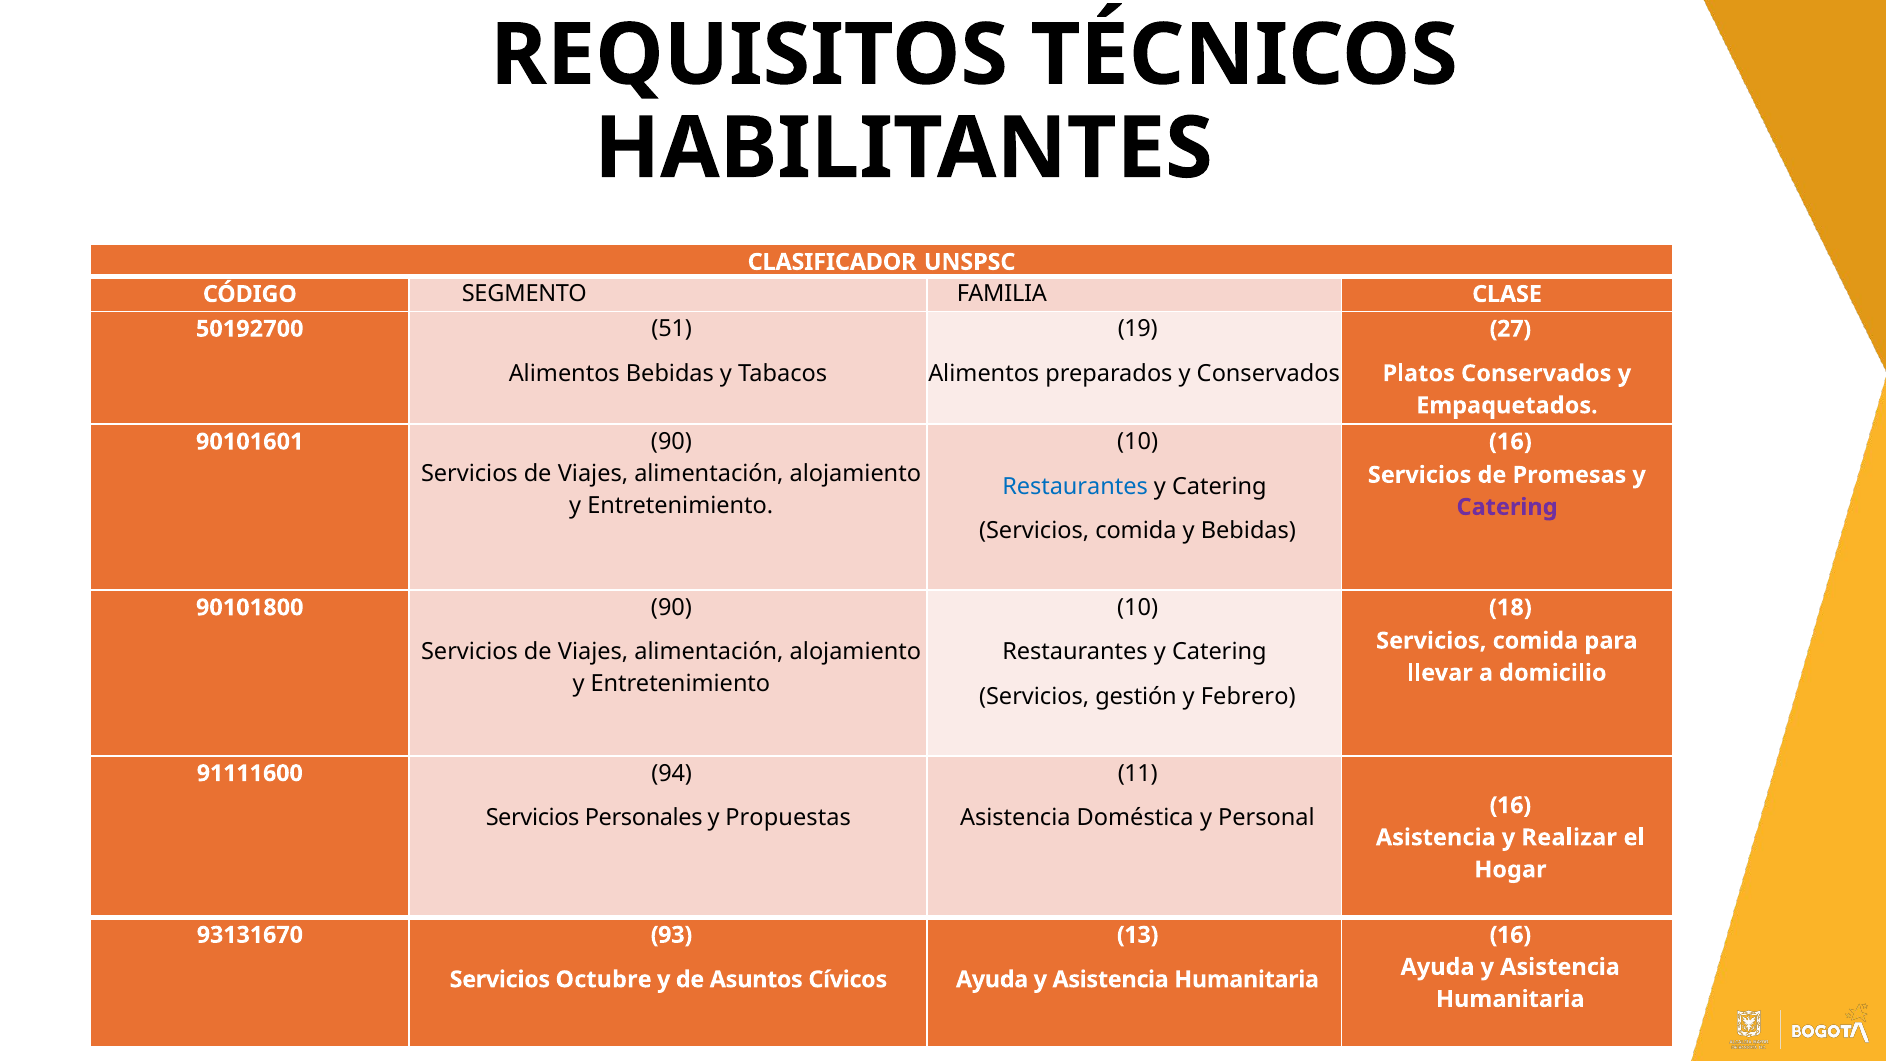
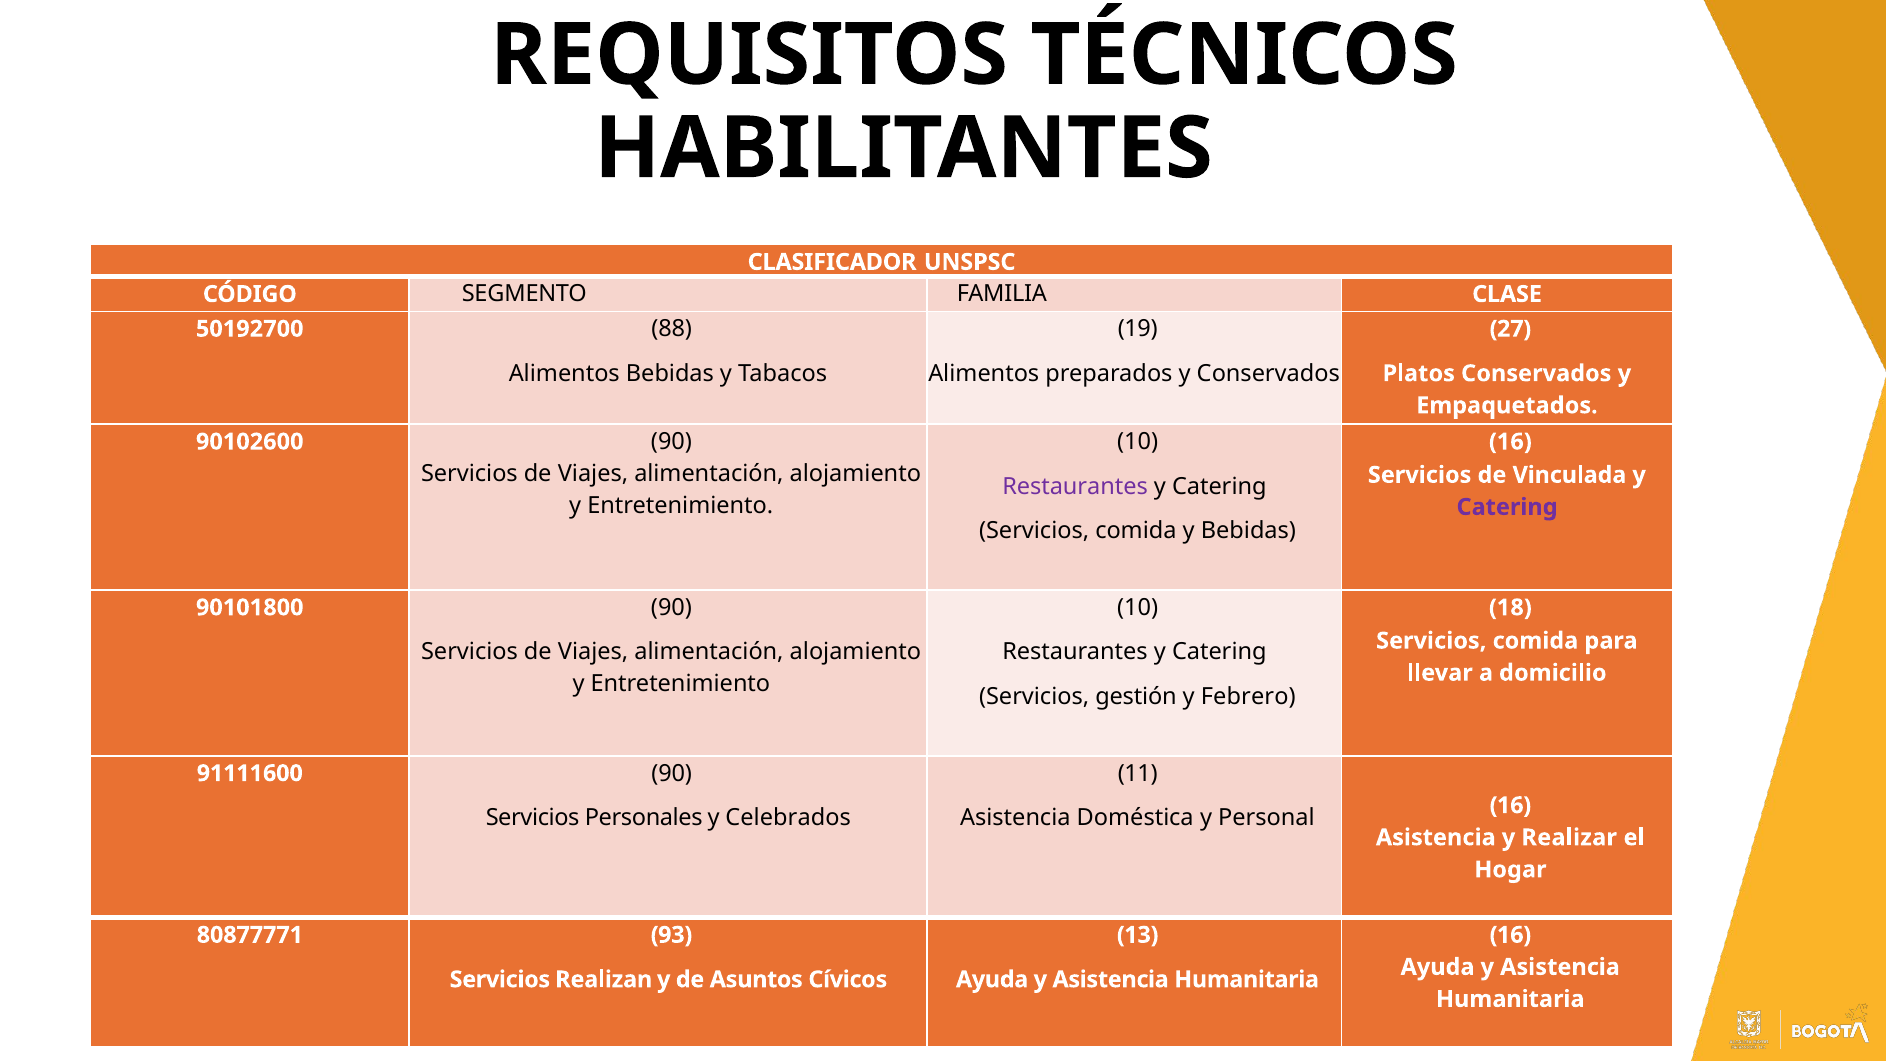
51: 51 -> 88 (672, 329)
90101601: 90101601 -> 90102600 (250, 442)
Promesas: Promesas -> Vinculada (1569, 475)
Restaurantes colour: blue -> purple (1075, 486)
91111600 94: 94 -> 90 (672, 773)
Propuestas: Propuestas -> Celebrados (788, 818)
93131670: 93131670 -> 80877771 (250, 935)
Octubre: Octubre -> Realizan (604, 979)
